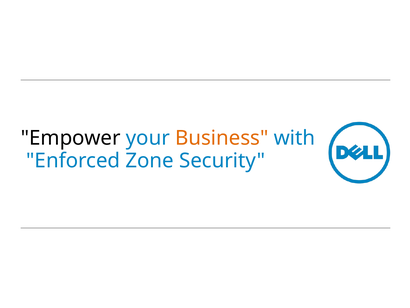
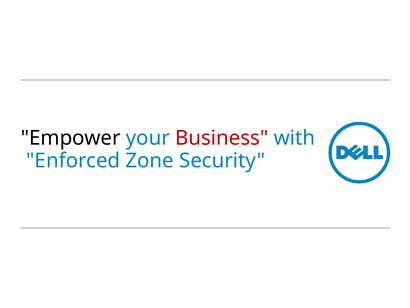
Business colour: orange -> red (222, 138)
